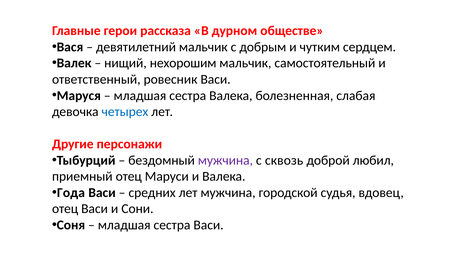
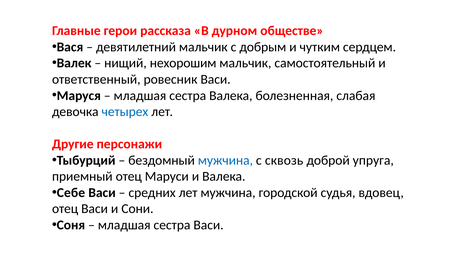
мужчина colour: purple -> blue (225, 161)
любил: любил -> упруга (373, 161)
Года: Года -> Себе (71, 193)
